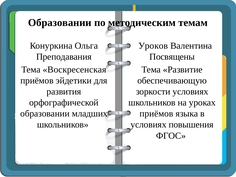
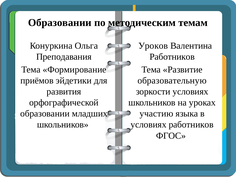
Посвящены: Посвящены -> Работников (172, 57)
Воскресенская: Воскресенская -> Формирование (75, 70)
обеспечивающую: обеспечивающую -> образовательную (172, 81)
приёмов: приёмов -> участию (156, 114)
условиях повышения: повышения -> работников (191, 125)
